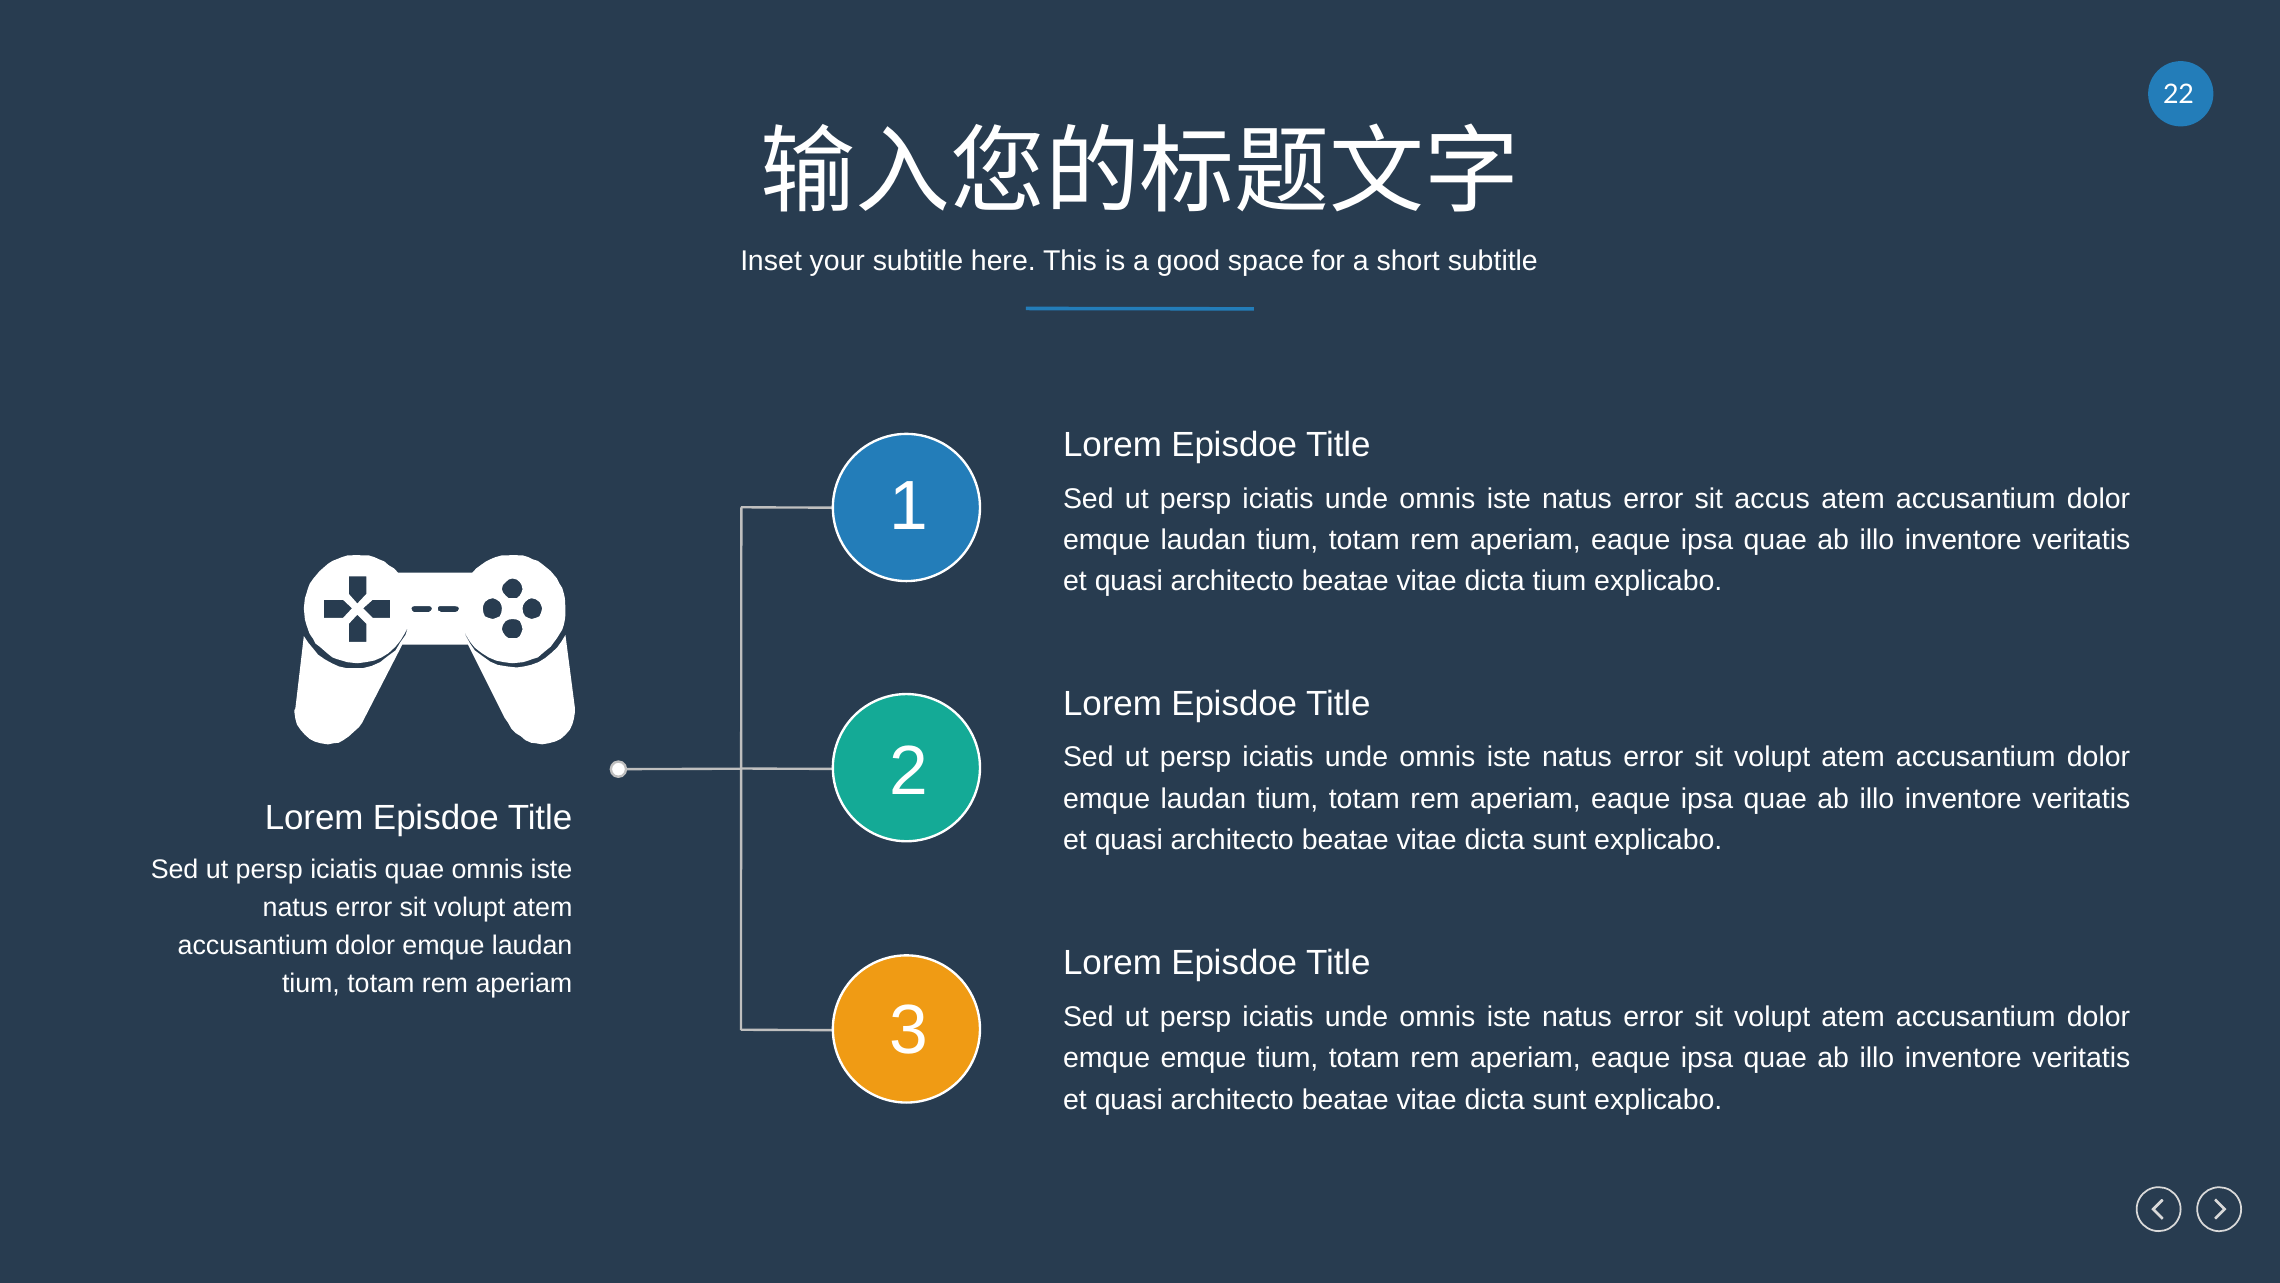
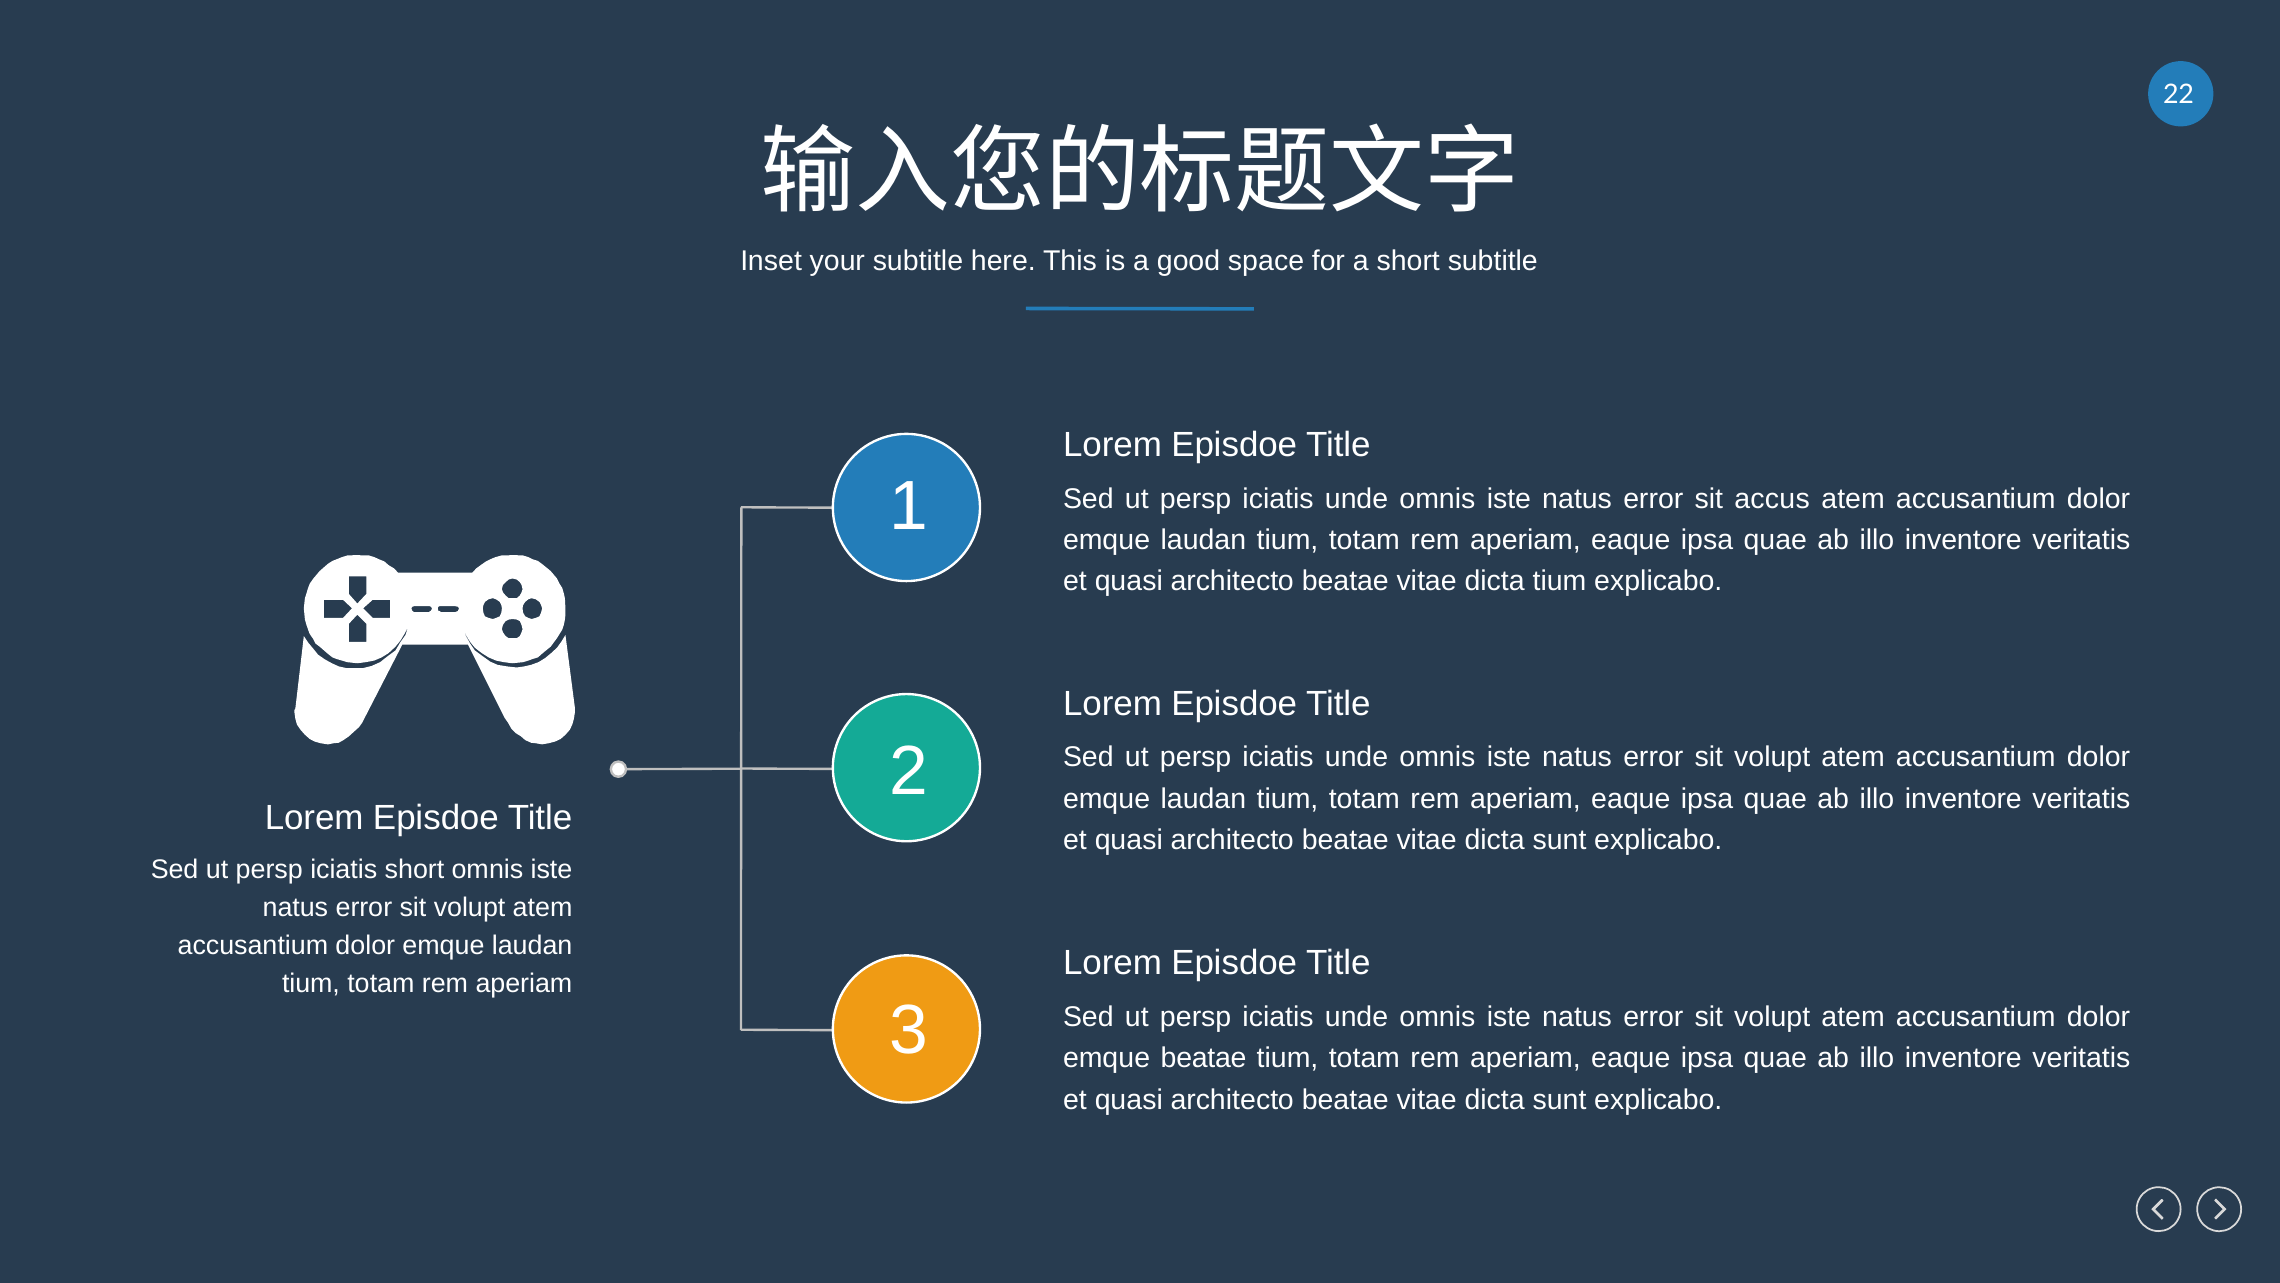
iciatis quae: quae -> short (414, 869)
emque emque: emque -> beatae (1204, 1058)
